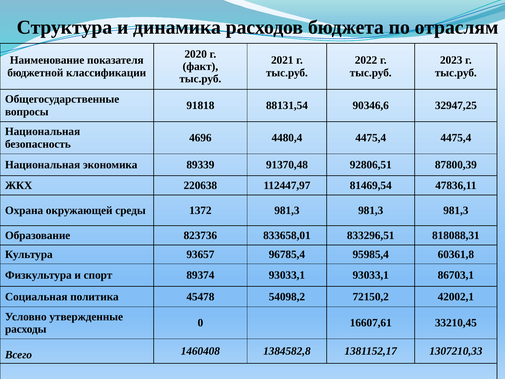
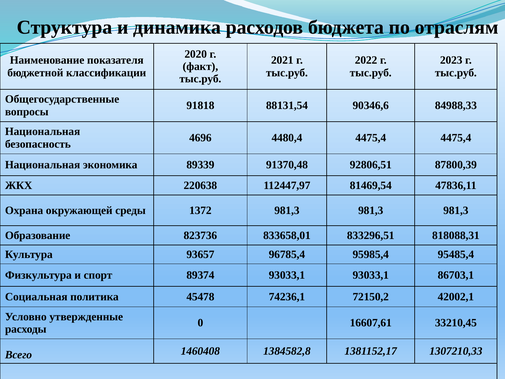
32947,25: 32947,25 -> 84988,33 (456, 105)
60361,8: 60361,8 -> 95485,4 (456, 254)
54098,2: 54098,2 -> 74236,1 (287, 296)
